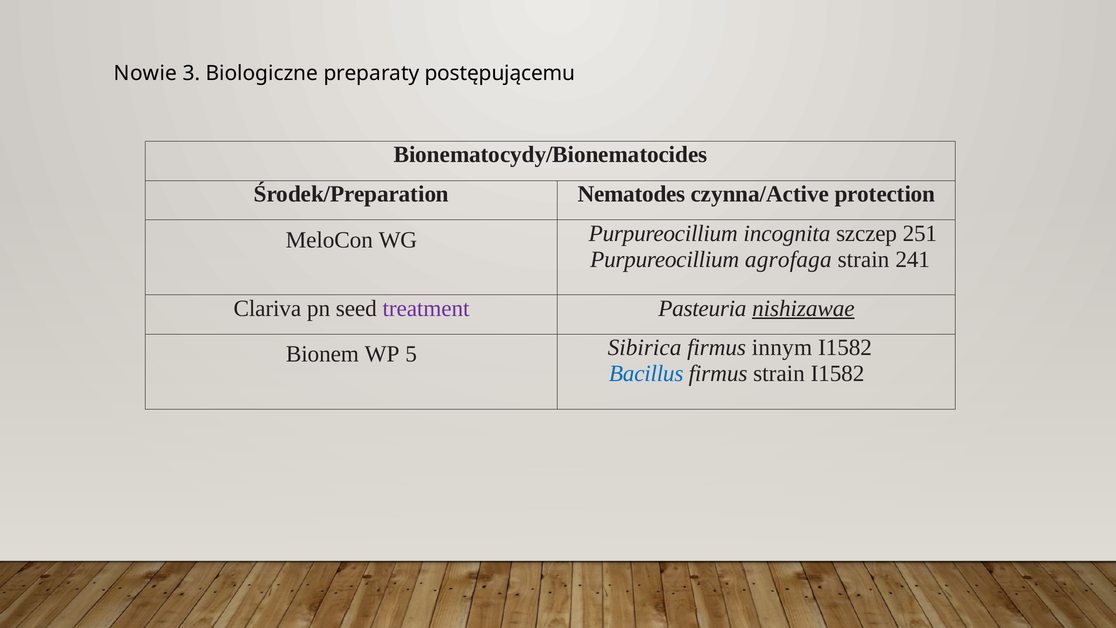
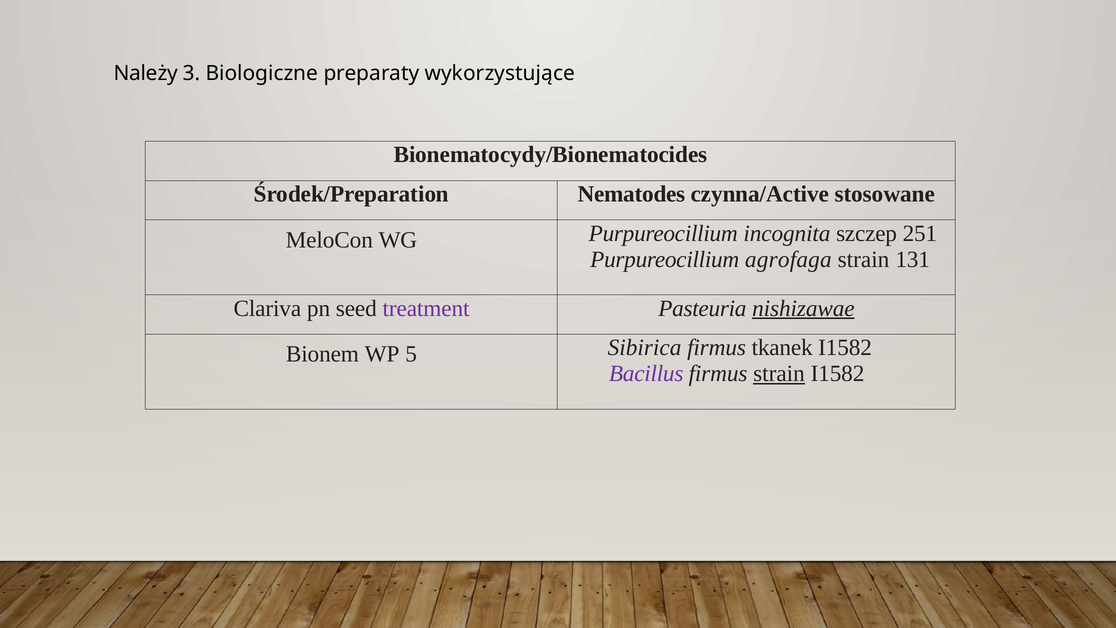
Nowie: Nowie -> Należy (146, 73)
postępującemu: postępującemu -> wykorzystujące (500, 73)
protection: protection -> stosowane (885, 194)
241: 241 -> 131 (913, 259)
innym: innym -> tkanek (782, 348)
Bacillus colour: blue -> purple (646, 374)
strain underline: none -> present (779, 374)
